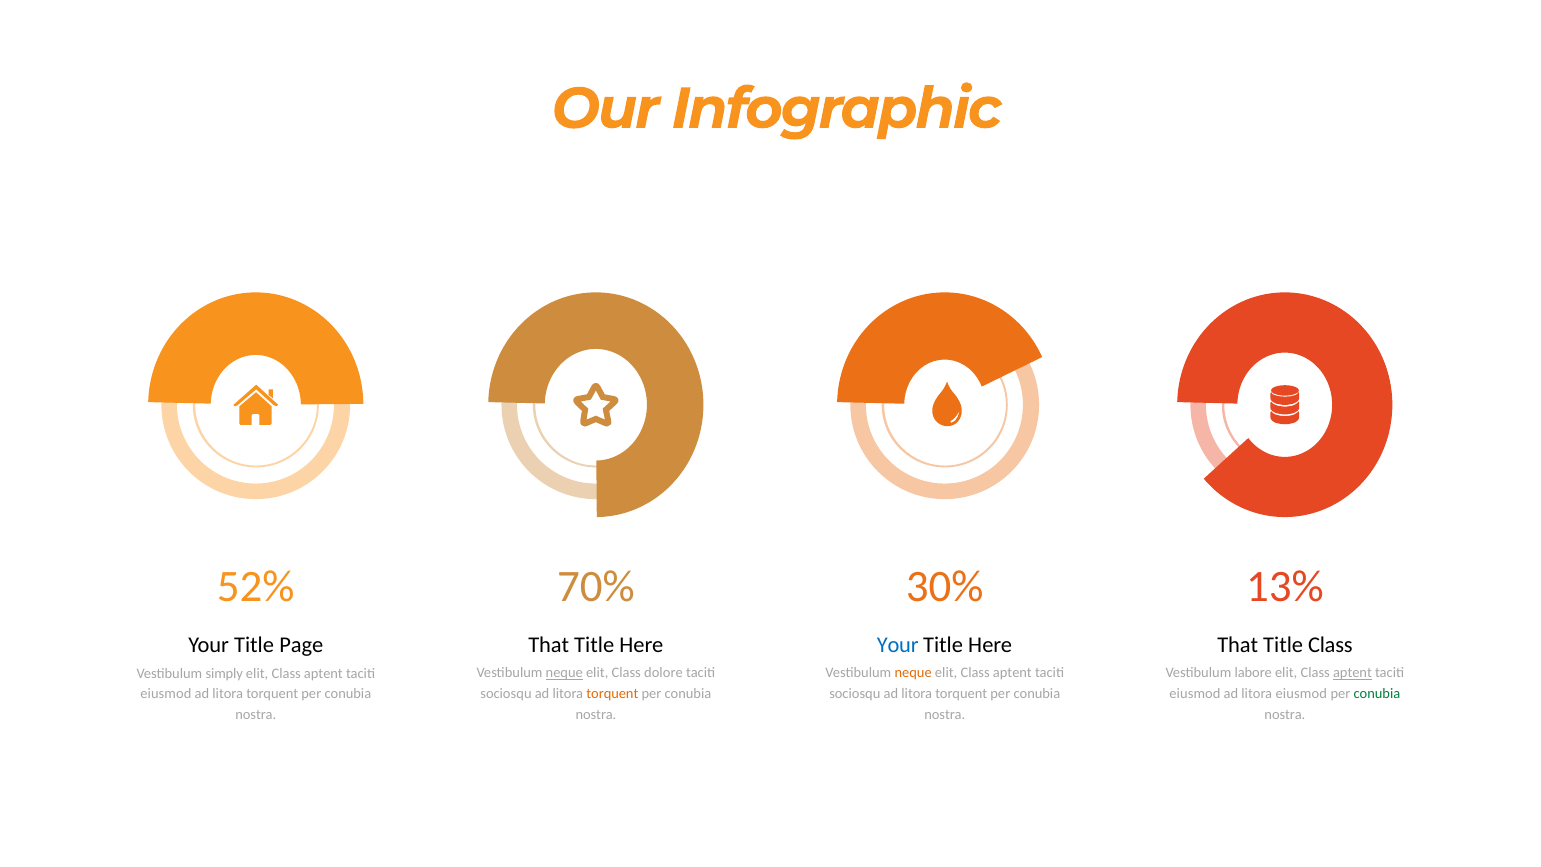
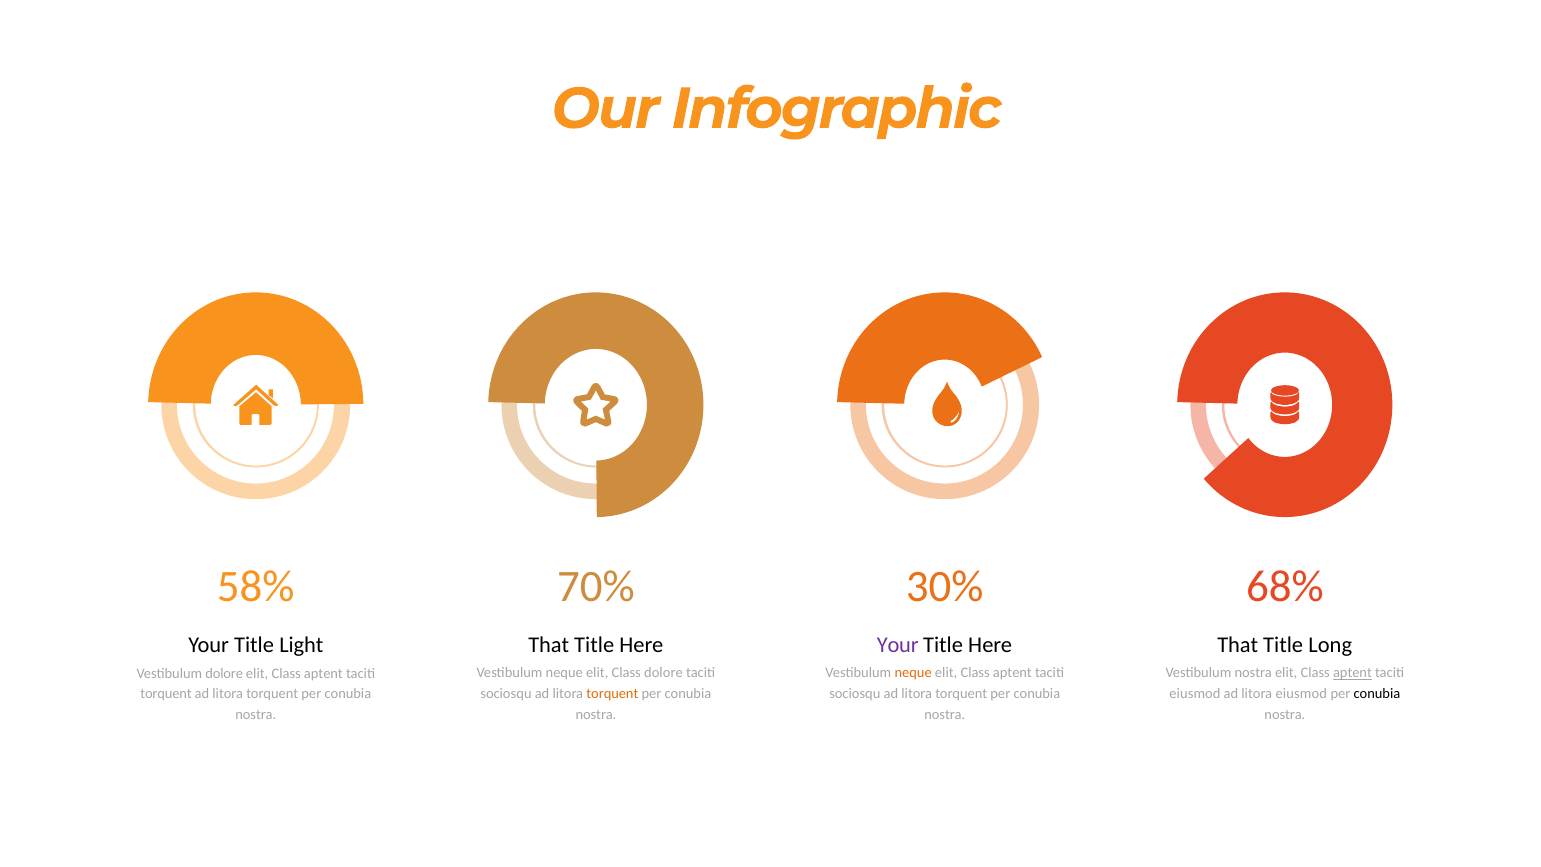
52%: 52% -> 58% (256, 586)
13%: 13% -> 68% (1285, 586)
Title Class: Class -> Long (1330, 645)
Your colour: blue -> purple (898, 645)
Page: Page -> Light (301, 645)
Vestibulum labore: labore -> nostra (1253, 673)
neque underline: present -> none (564, 673)
Vestibulum simply: simply -> dolore (224, 673)
conubia colour: green -> black (1377, 693)
eiusmod: eiusmod -> torquent (166, 694)
